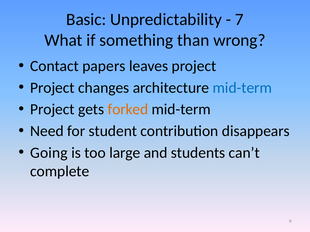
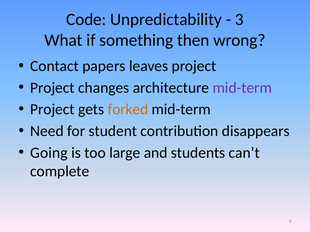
Basic: Basic -> Code (86, 20)
7: 7 -> 3 (239, 20)
than: than -> then (193, 40)
mid-term colour: blue -> purple (242, 88)
